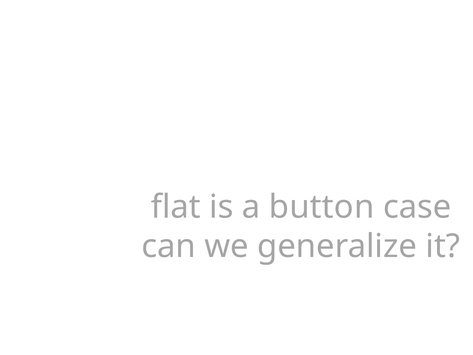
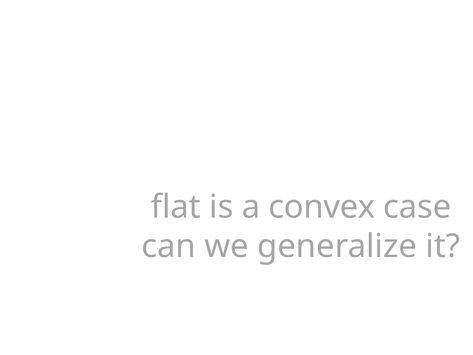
button: button -> convex (322, 207)
